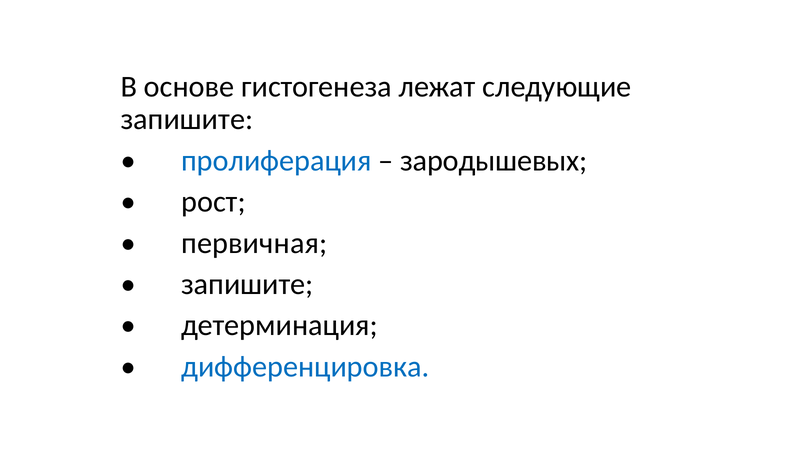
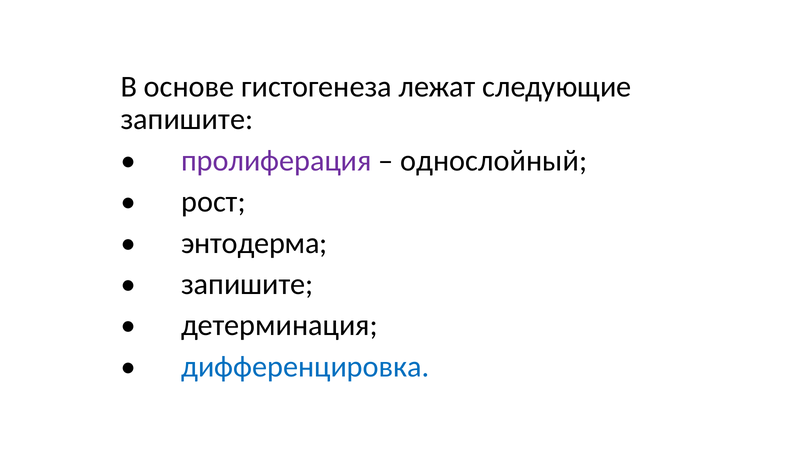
пролиферация colour: blue -> purple (276, 160)
зародышевых: зародышевых -> однослойный (494, 160)
первичная: первичная -> энтодерма (254, 243)
